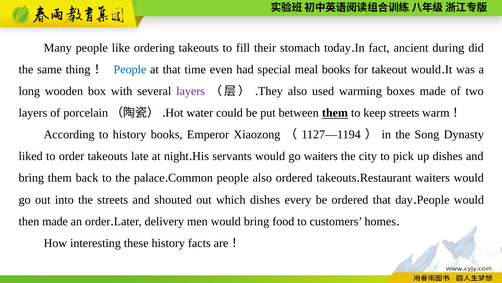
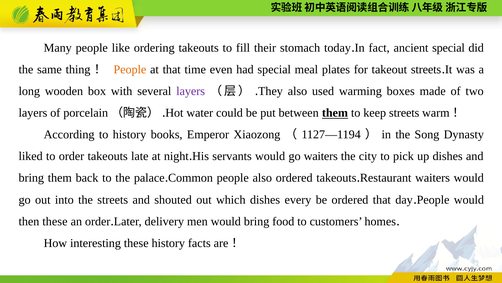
ancient during: during -> special (448, 48)
People colour: blue -> orange (130, 70)
meal books: books -> plates (336, 70)
takeout would: would -> streets (426, 70)
then made: made -> these (55, 221)
